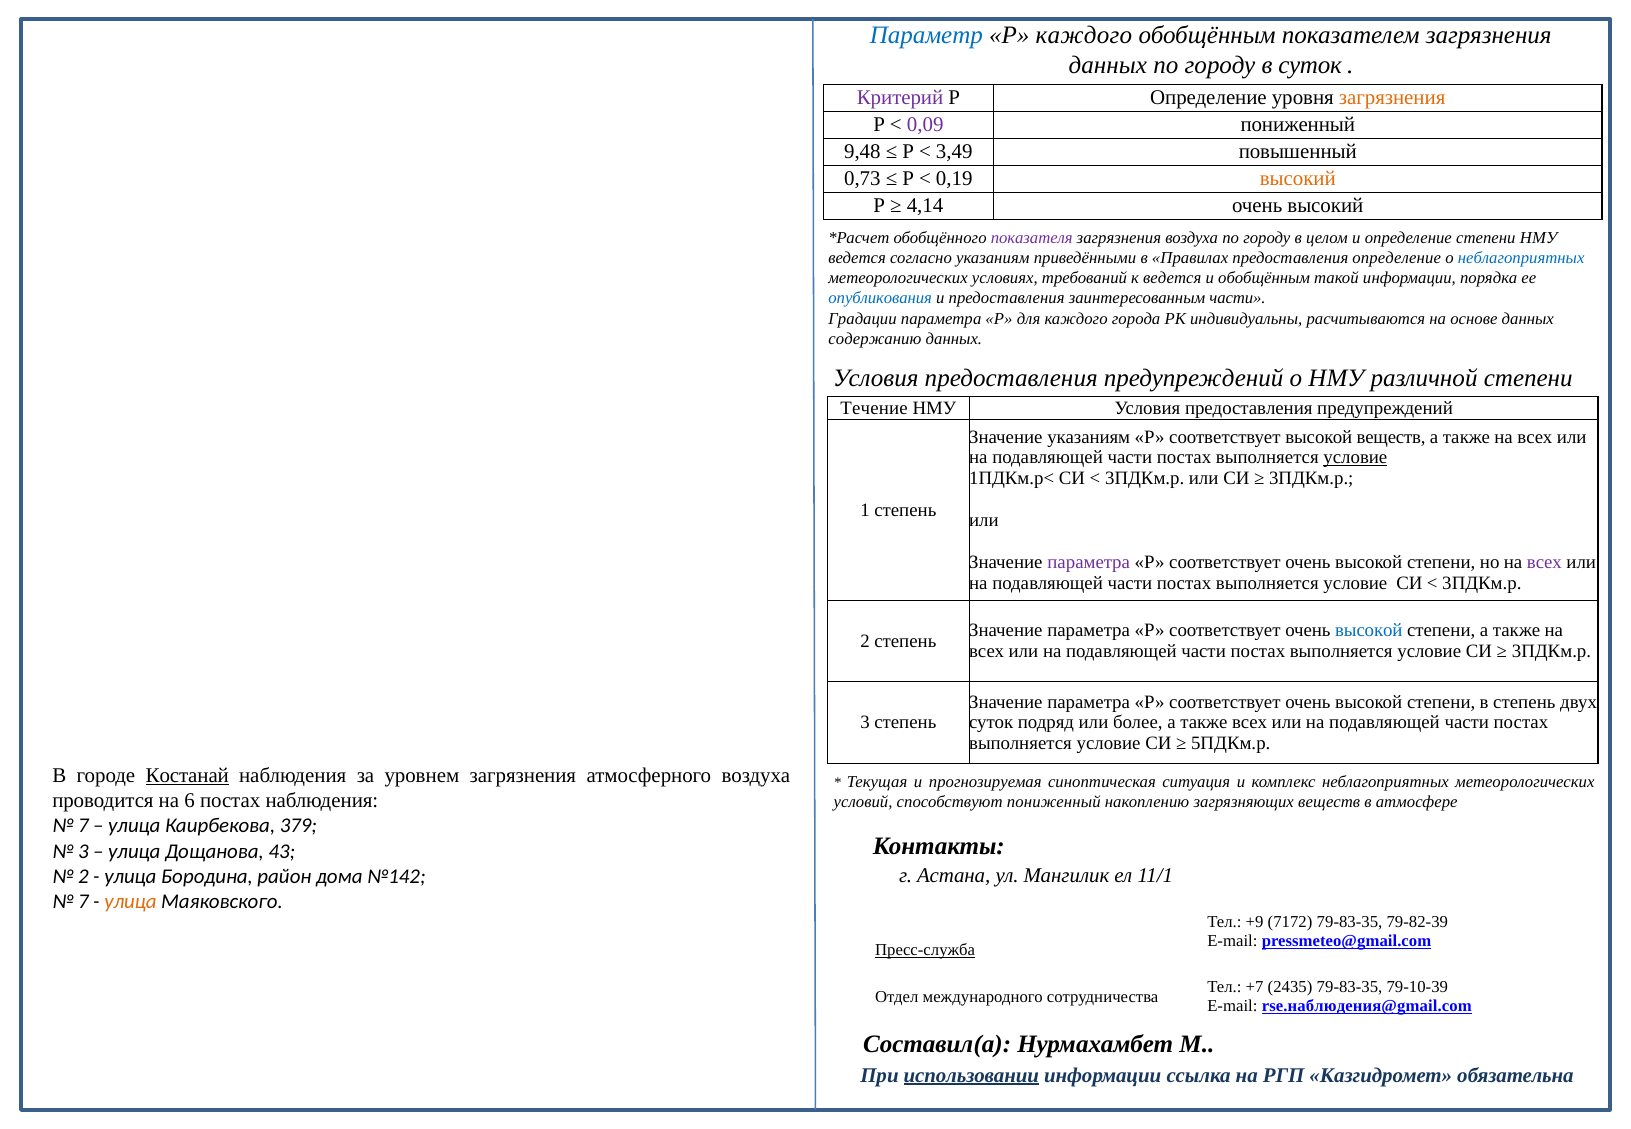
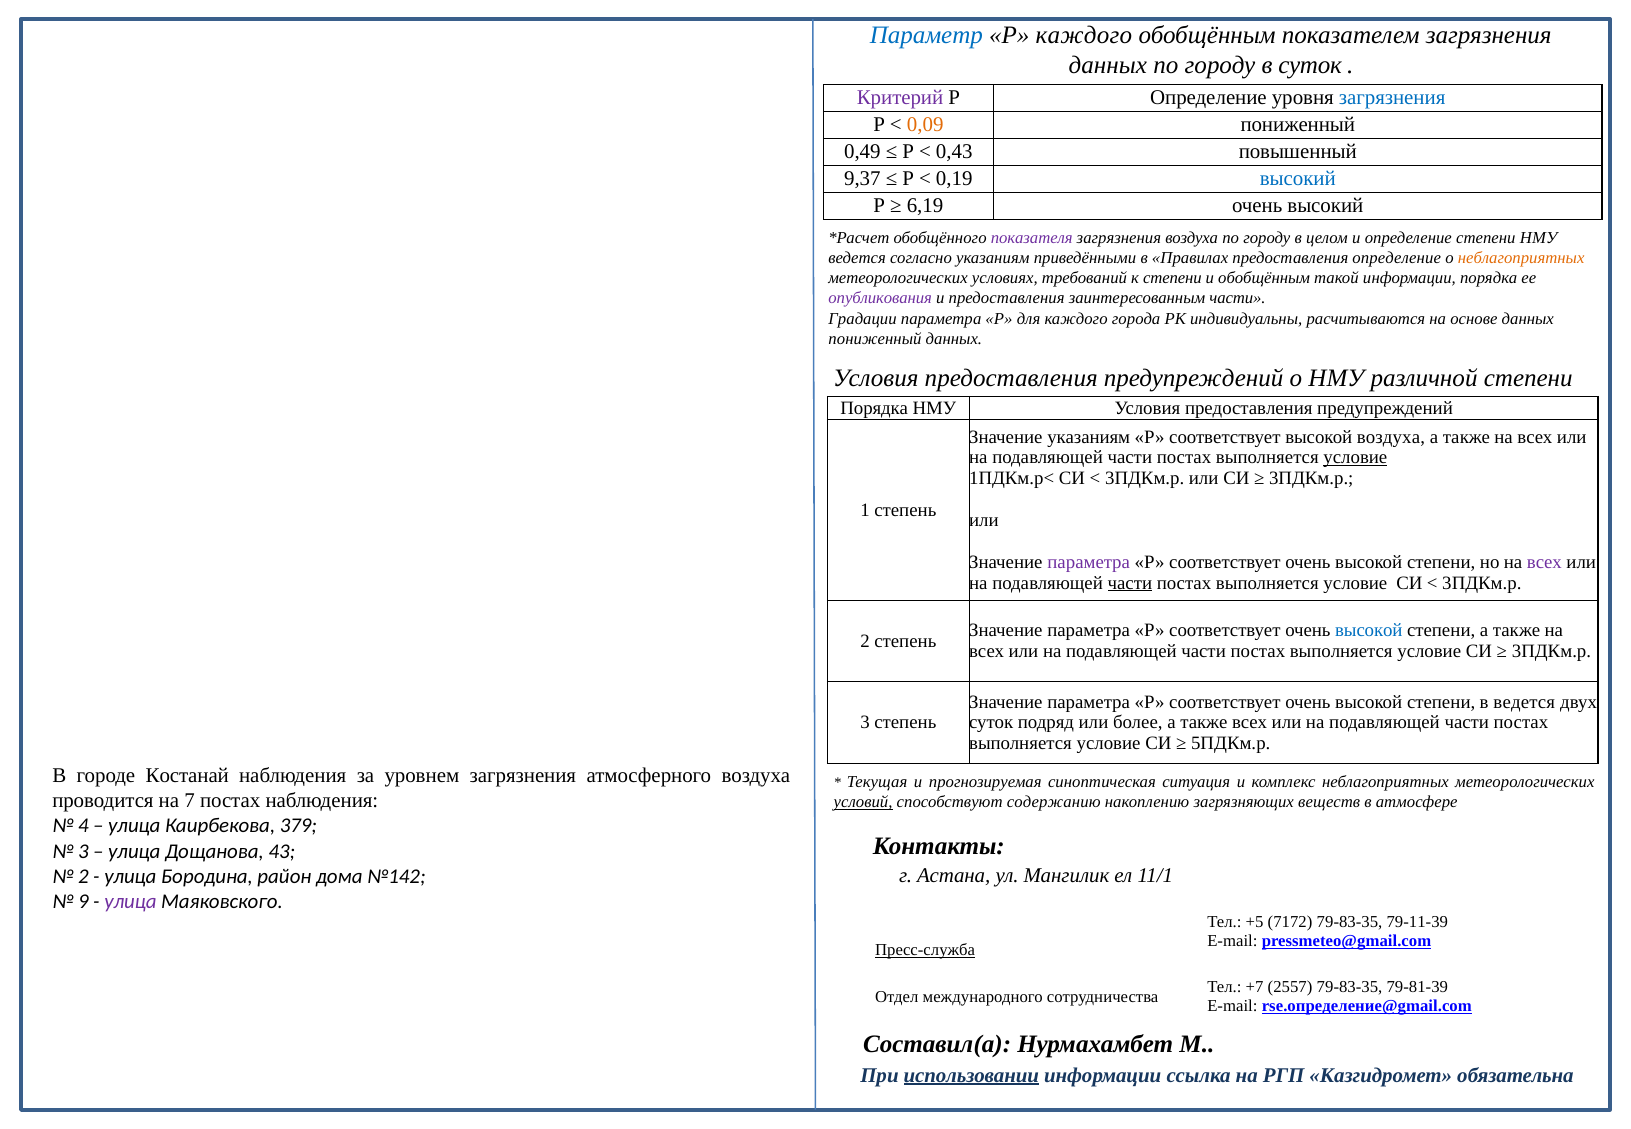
загрязнения colour: orange -> blue (1392, 98)
0,09 colour: purple -> orange (925, 125)
9,48: 9,48 -> 0,49 (862, 152)
3,49: 3,49 -> 0,43 (954, 152)
0,73: 0,73 -> 9,37 (862, 179)
высокий colour: orange -> blue (1298, 179)
4,14: 4,14 -> 6,19 (925, 206)
неблагоприятных colour: blue -> orange (1521, 258)
к ведется: ведется -> степени (1172, 278)
опубликования colour: blue -> purple (880, 298)
содержанию: содержанию -> пониженный (875, 339)
Течение: Течение -> Порядка (874, 408)
высокой веществ: веществ -> воздуха (1391, 437)
части underline: none -> present (1130, 583)
в степень: степень -> ведется (1524, 702)
Костанай underline: present -> none (187, 776)
6: 6 -> 7 (190, 801)
условий underline: none -> present (863, 802)
способствуют пониженный: пониженный -> содержанию (1054, 802)
7: 7 -> 4 (83, 826)
7: 7 -> 9 (83, 902)
улица colour: orange -> purple (131, 902)
+9: +9 -> +5 (1255, 922)
79-82-39: 79-82-39 -> 79-11-39 (1417, 922)
2435: 2435 -> 2557 (1290, 988)
79-10-39: 79-10-39 -> 79-81-39 (1417, 988)
rse.наблюдения@gmail.com: rse.наблюдения@gmail.com -> rse.определение@gmail.com (1367, 1006)
